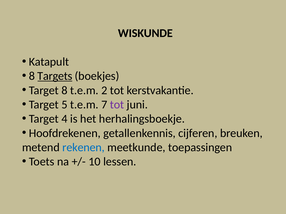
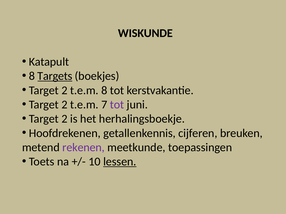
8: 8 -> 2 (64, 90)
t.e.m 2: 2 -> 8 (104, 90)
5: 5 -> 2 (64, 105)
4: 4 -> 2 (64, 119)
rekenen colour: blue -> purple (84, 148)
lessen underline: none -> present (120, 162)
